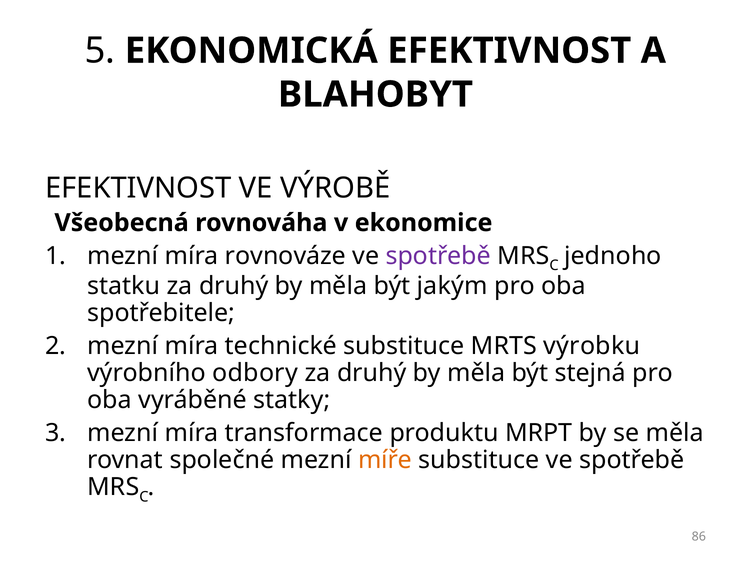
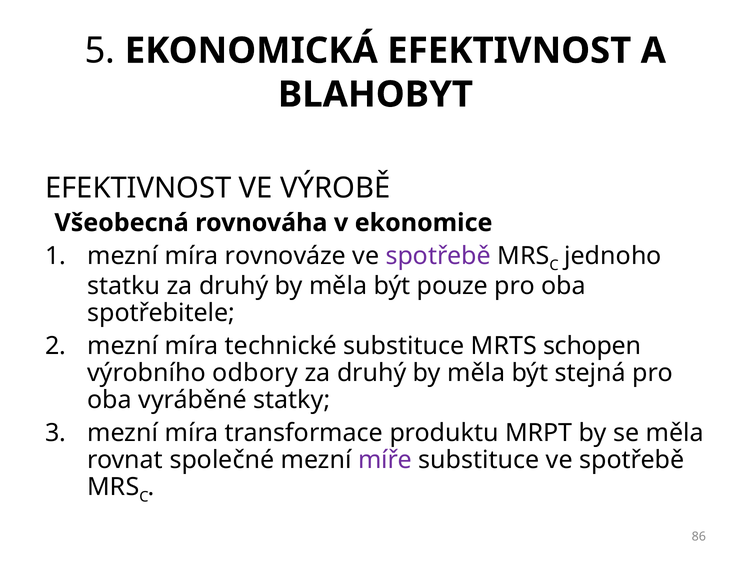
jakým: jakým -> pouze (452, 286)
výrobku: výrobku -> schopen (592, 346)
míře colour: orange -> purple (385, 460)
